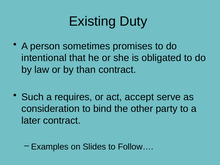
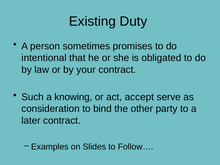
than: than -> your (86, 70)
requires: requires -> knowing (73, 97)
